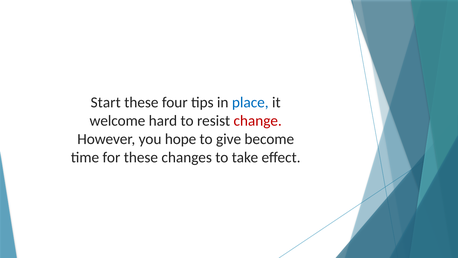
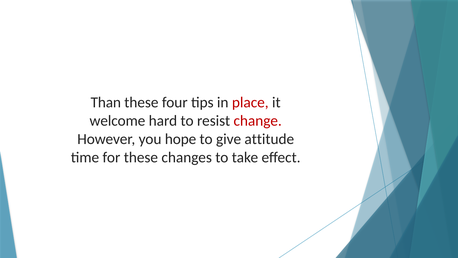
Start: Start -> Than (106, 102)
place colour: blue -> red (250, 102)
become: become -> attitude (269, 139)
